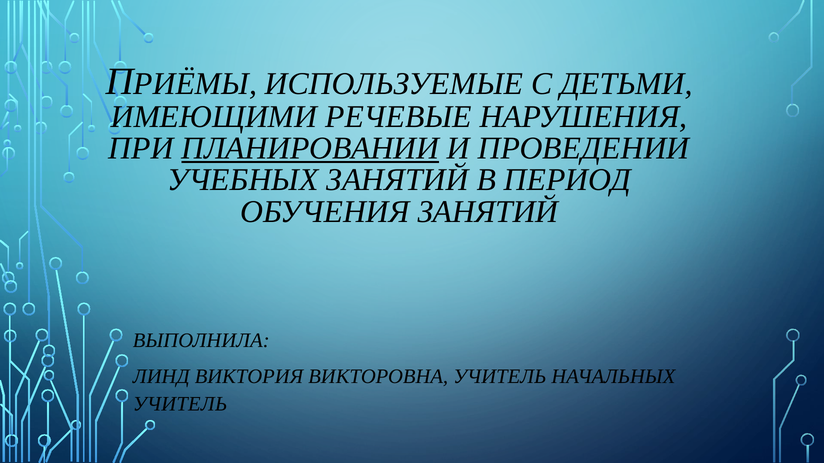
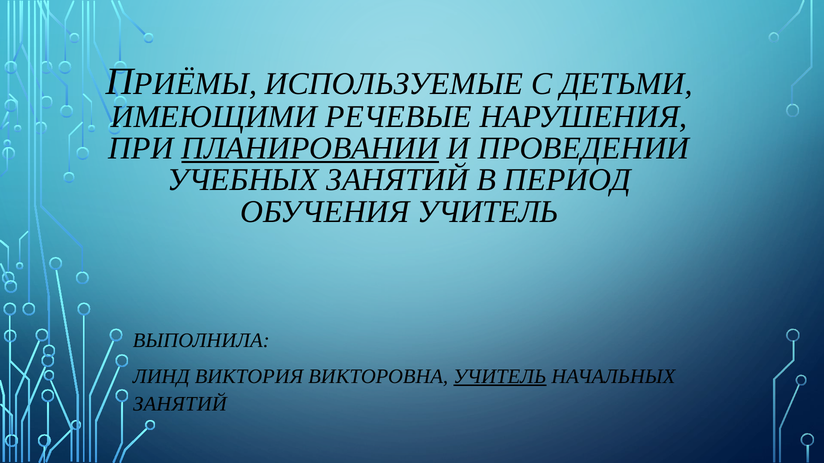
ОБУЧЕНИЯ ЗАНЯТИЙ: ЗАНЯТИЙ -> УЧИТЕЛЬ (488, 212)
УЧИТЕЛЬ underline: none -> present (500, 377)
УЧИТЕЛЬ: УЧИТЕЛЬ -> ЗАНЯТИЙ (180, 404)
